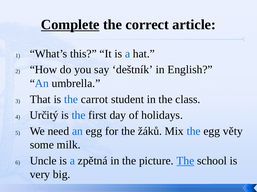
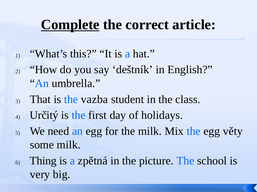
carrot: carrot -> vazba (94, 100)
the žáků: žáků -> milk (150, 132)
Uncle: Uncle -> Thing (43, 161)
The underline: present -> none (185, 161)
